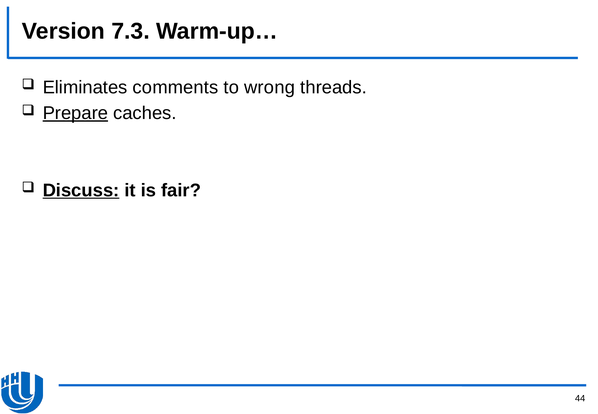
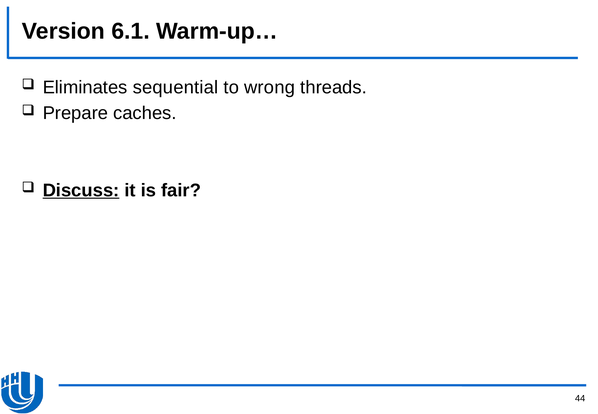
7.3: 7.3 -> 6.1 (131, 31)
comments: comments -> sequential (176, 87)
Prepare underline: present -> none (75, 113)
